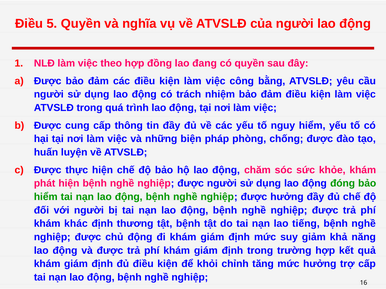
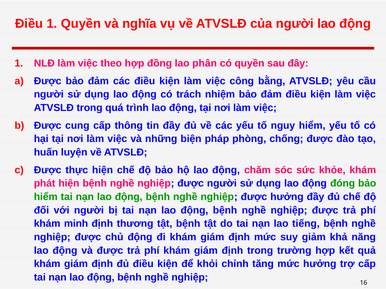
Điều 5: 5 -> 1 (52, 24)
đang: đang -> phân (205, 63)
khác: khác -> minh (76, 224)
